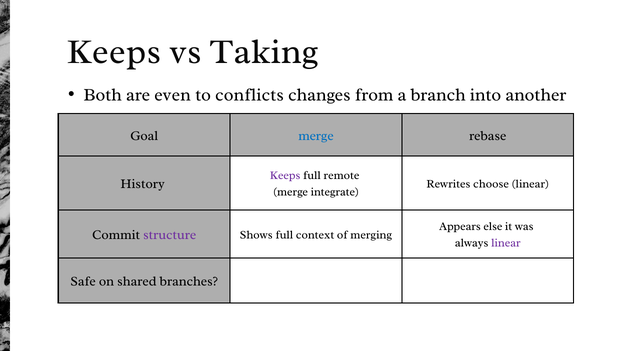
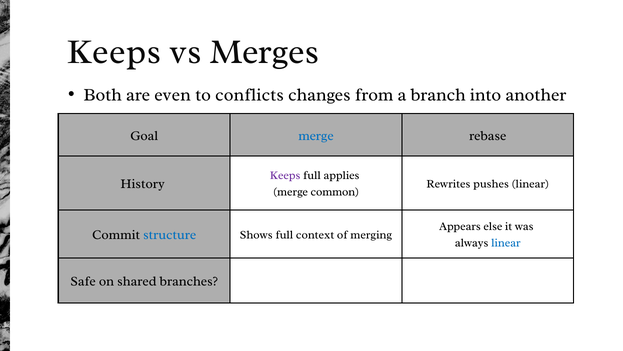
Taking: Taking -> Merges (264, 52)
remote: remote -> applies (342, 175)
choose: choose -> pushes (491, 183)
integrate: integrate -> common (335, 192)
structure colour: purple -> blue (170, 235)
linear colour: purple -> blue (506, 243)
